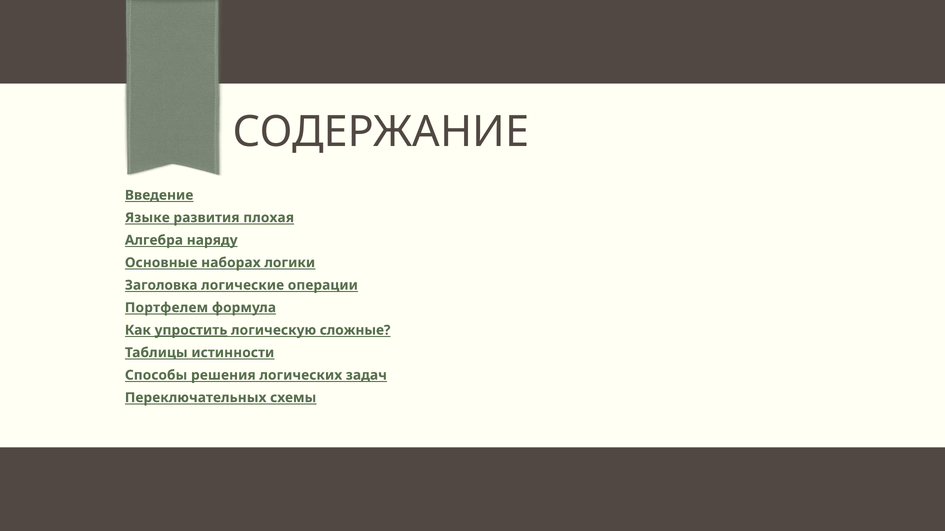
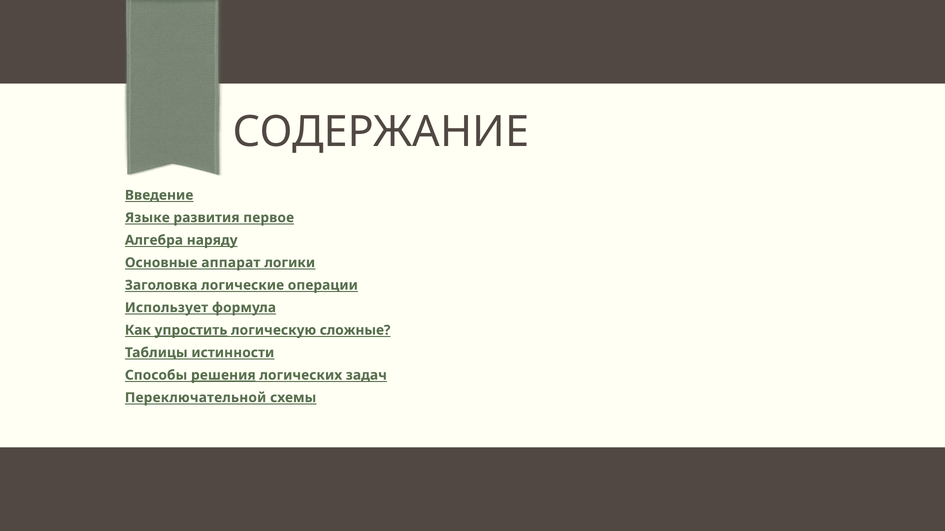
плохая: плохая -> первое (269, 218)
наборах: наборах -> аппарат (231, 263)
Портфелем: Портфелем -> Использует (167, 308)
решения underline: none -> present (223, 376)
Переключательных: Переключательных -> Переключательной (196, 398)
